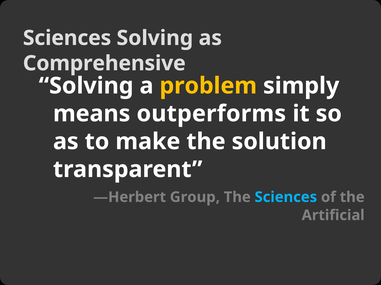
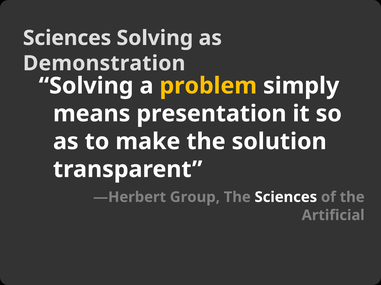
Comprehensive: Comprehensive -> Demonstration (104, 64)
outperforms: outperforms -> presentation (211, 114)
Sciences colour: light blue -> white (286, 198)
